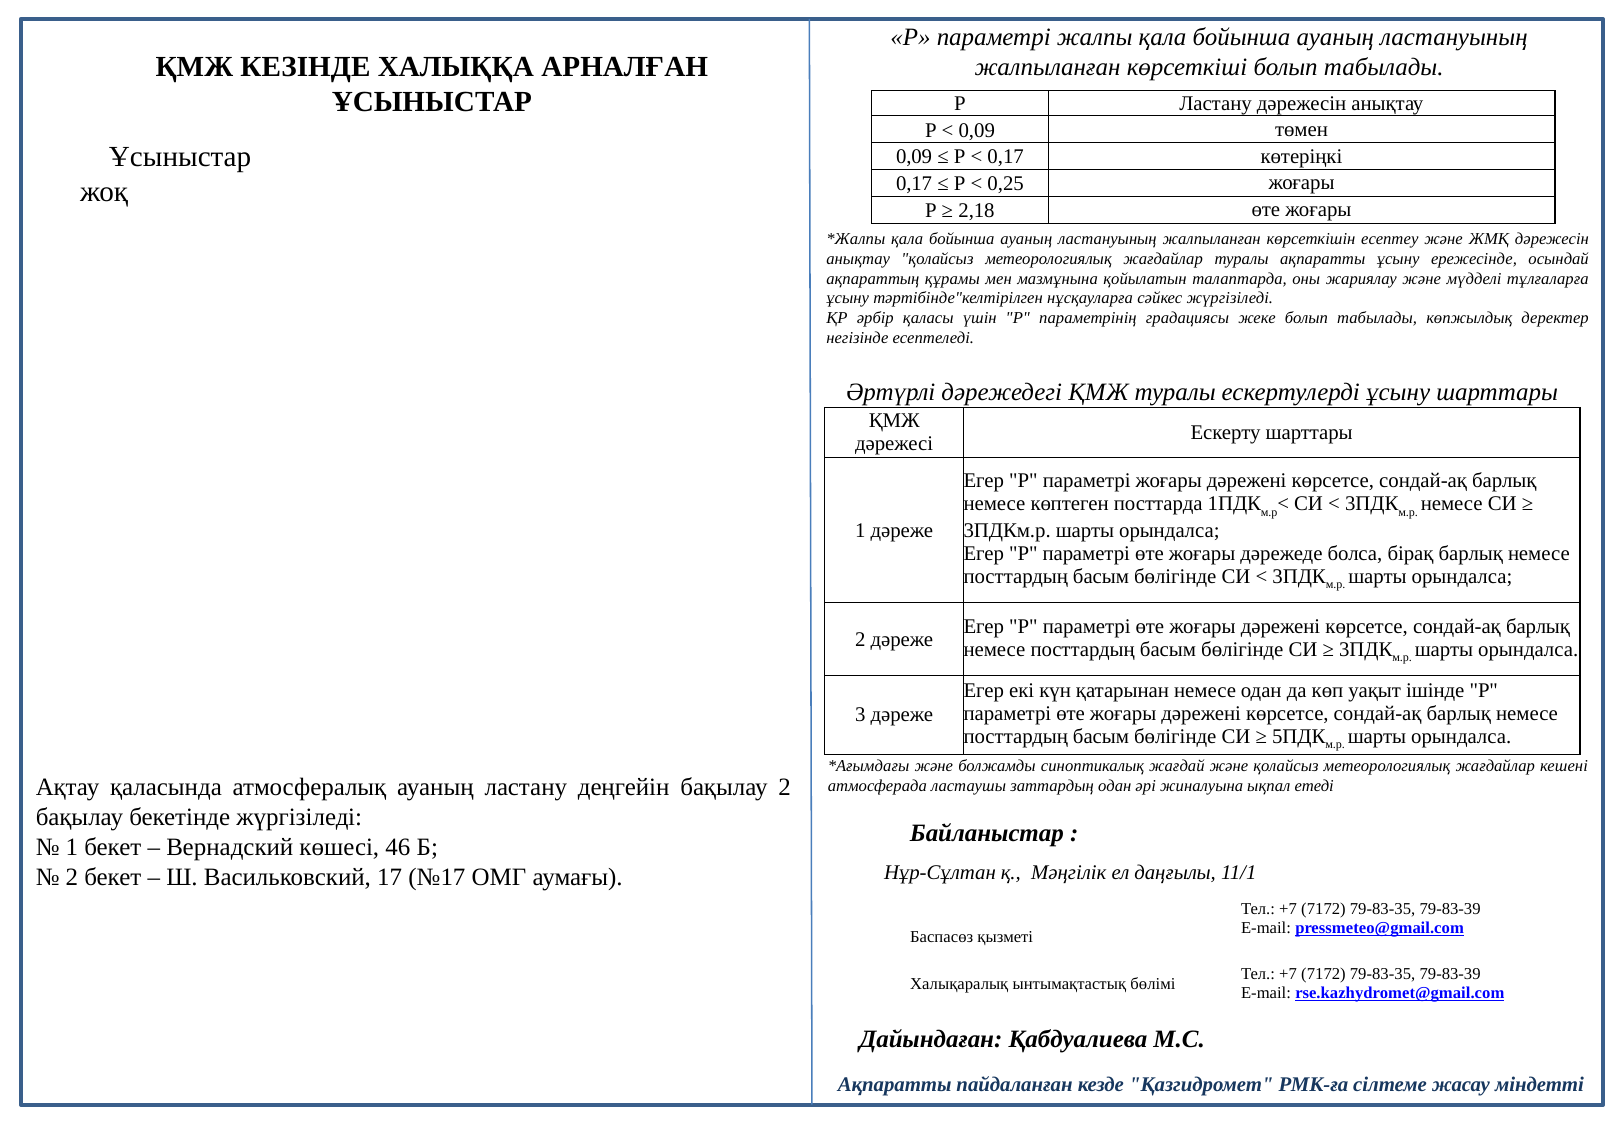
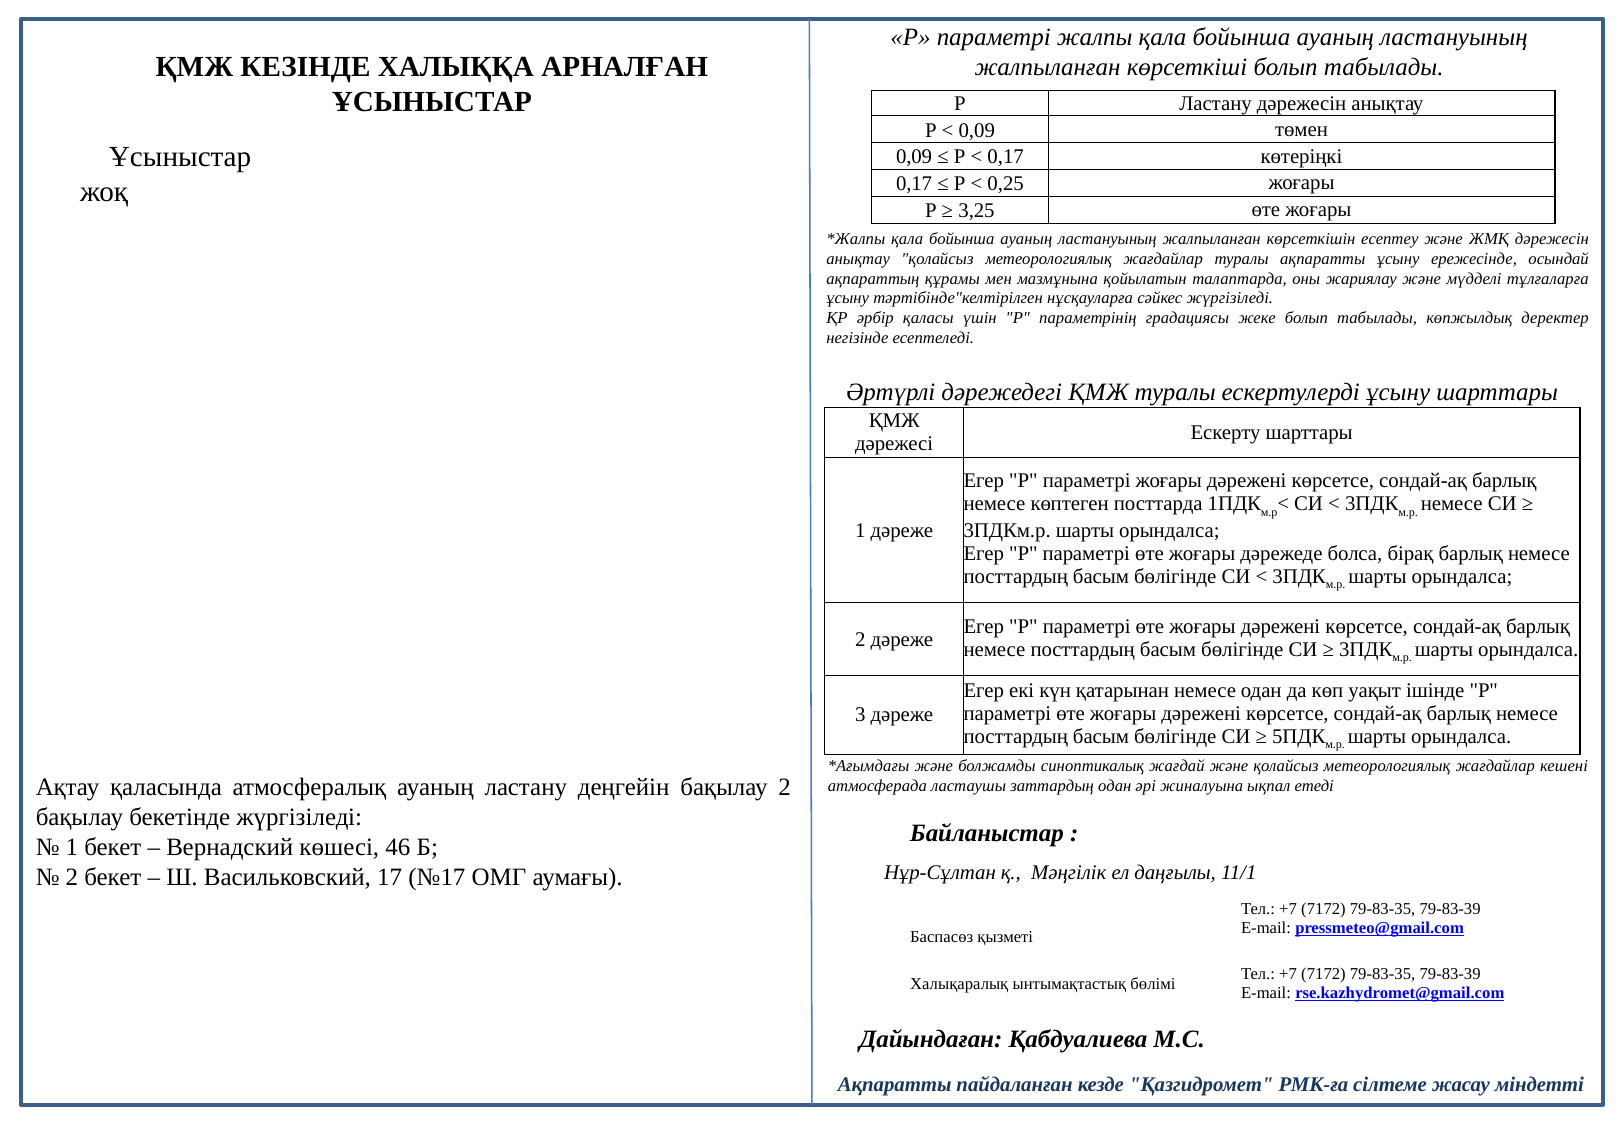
2,18: 2,18 -> 3,25 (977, 211)
